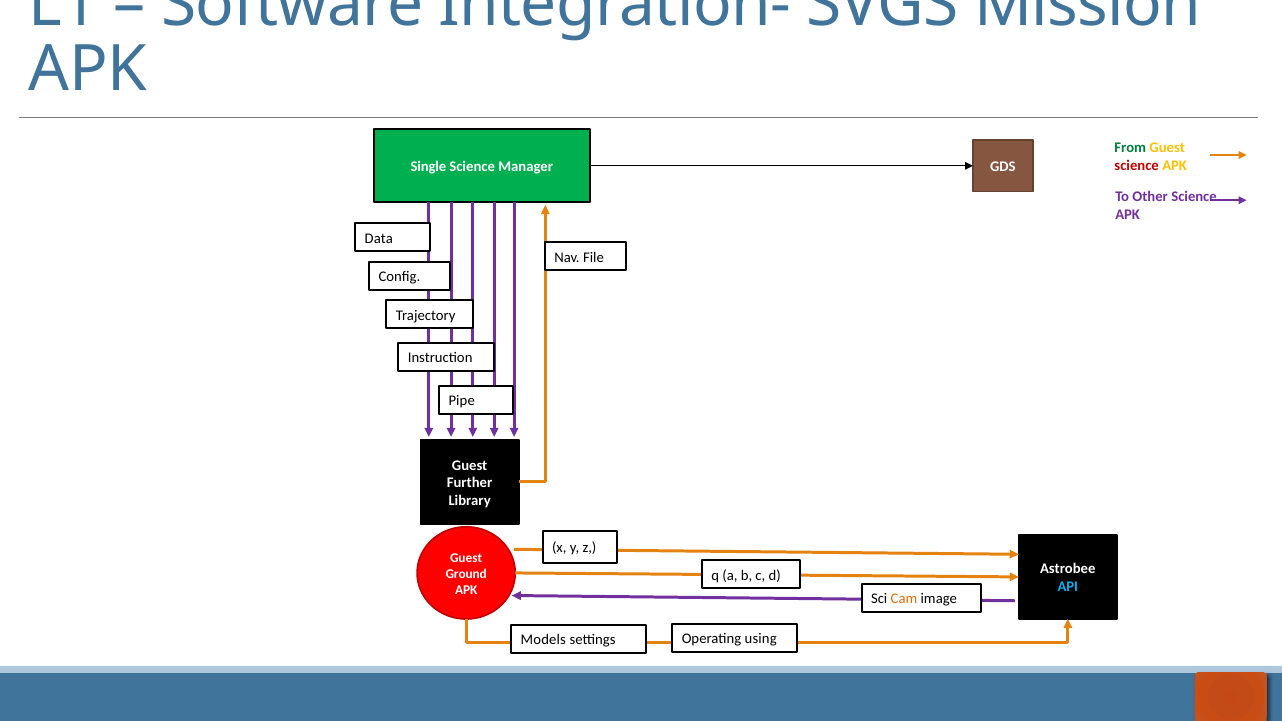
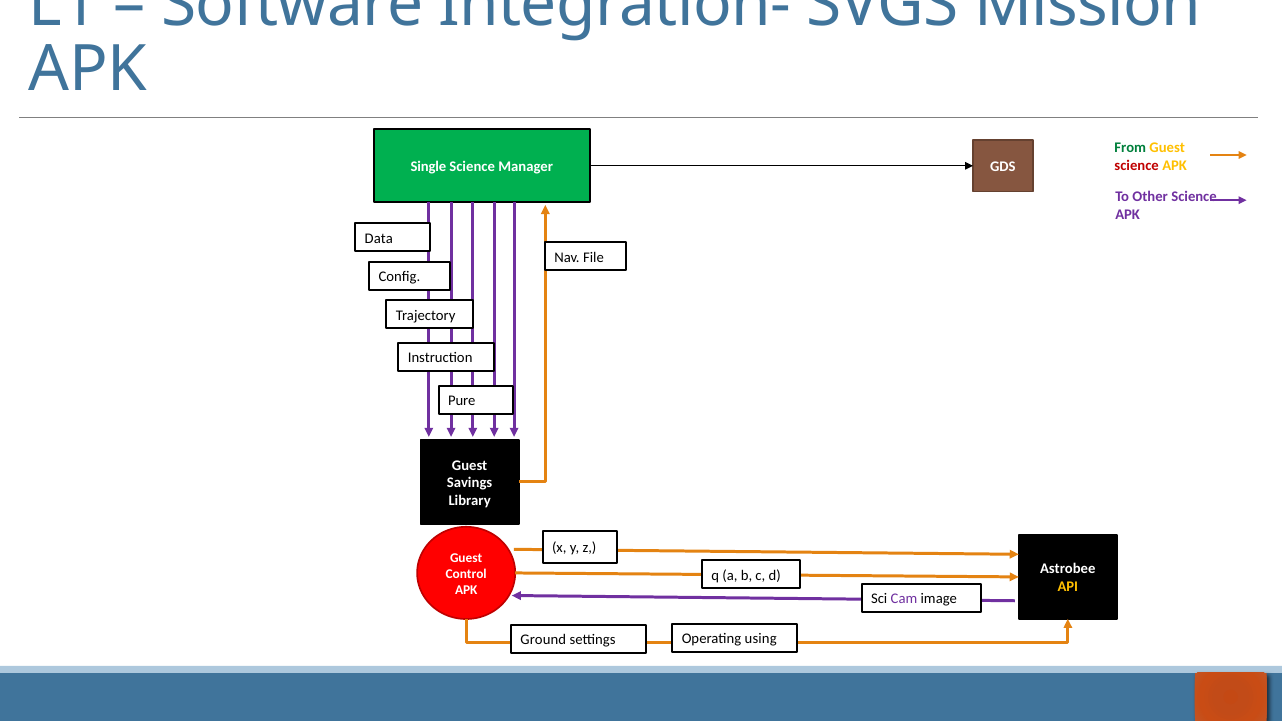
Pipe: Pipe -> Pure (462, 401)
Further: Further -> Savings (470, 483)
Ground: Ground -> Control (466, 574)
API colour: light blue -> yellow (1068, 587)
Cam colour: orange -> purple (904, 599)
Models: Models -> Ground (543, 640)
